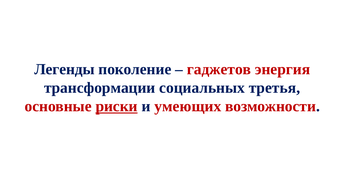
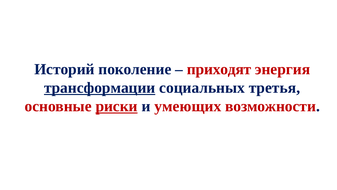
Легенды: Легенды -> Историй (64, 69)
гаджетов: гаджетов -> приходят (219, 69)
трансформации underline: none -> present (100, 88)
